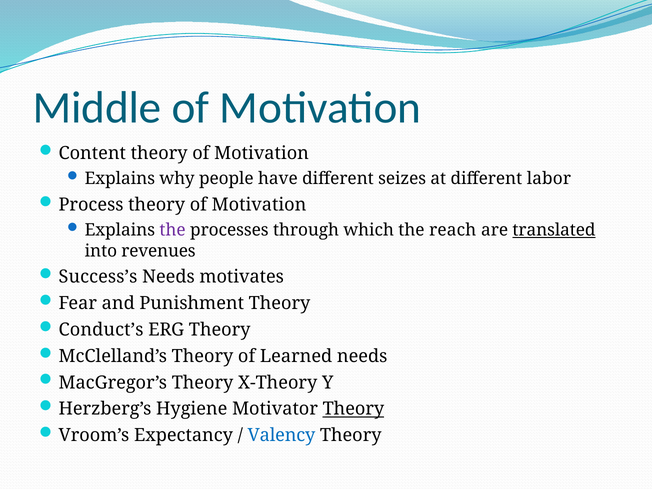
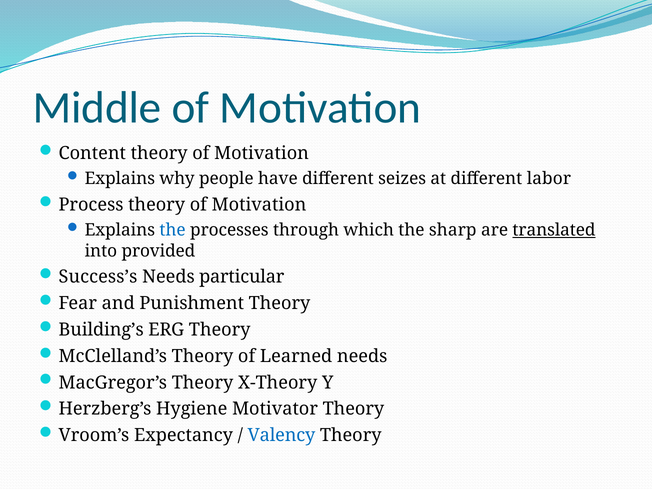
the colour: purple -> blue (173, 230)
reach: reach -> sharp (453, 230)
revenues: revenues -> provided (158, 251)
motivates: motivates -> particular (242, 277)
Conduct’s: Conduct’s -> Building’s (101, 330)
Theory underline: present -> none (353, 409)
